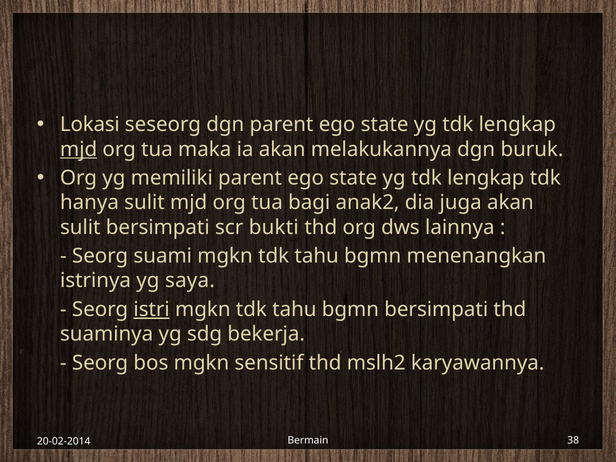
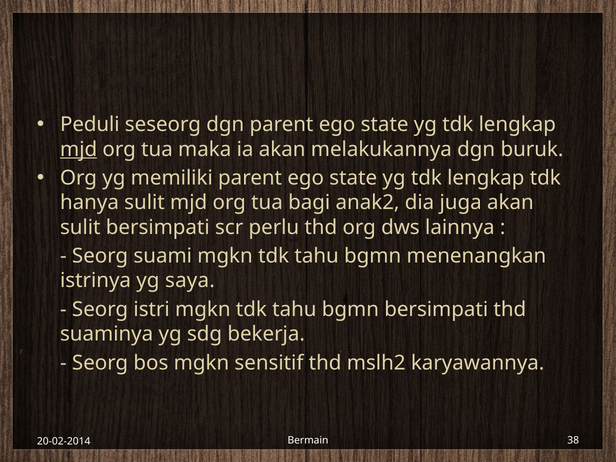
Lokasi: Lokasi -> Peduli (90, 125)
bukti: bukti -> perlu (274, 227)
istri underline: present -> none (152, 309)
